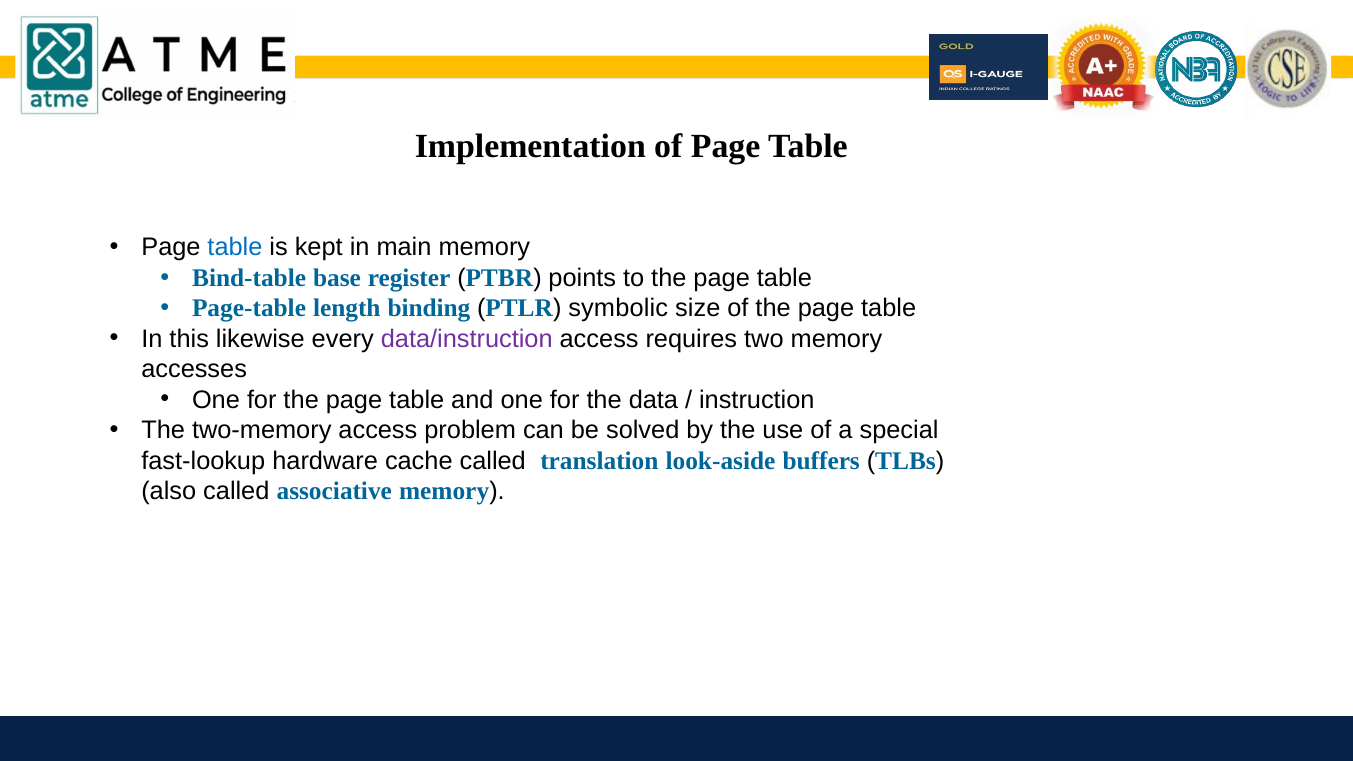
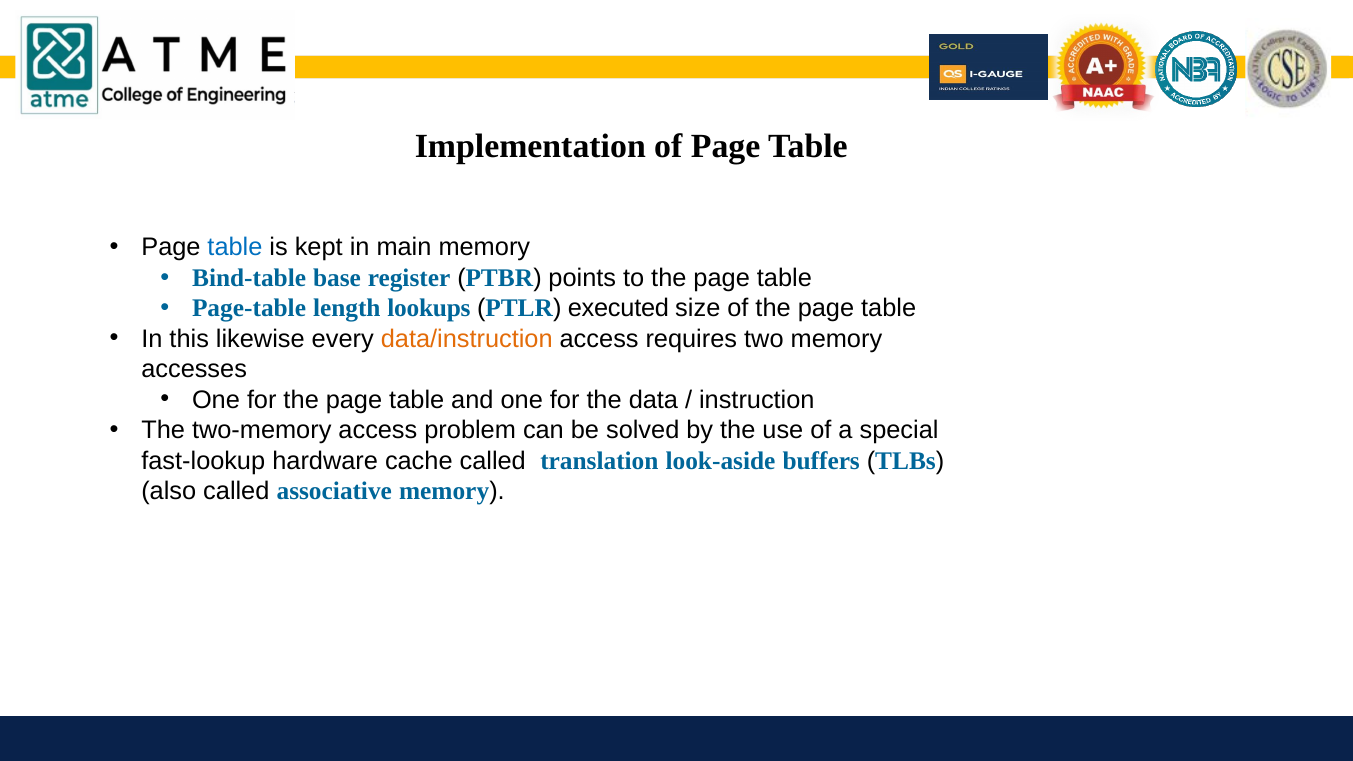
binding: binding -> lookups (429, 309)
symbolic: symbolic -> executed (618, 309)
data/instruction colour: purple -> orange (467, 339)
